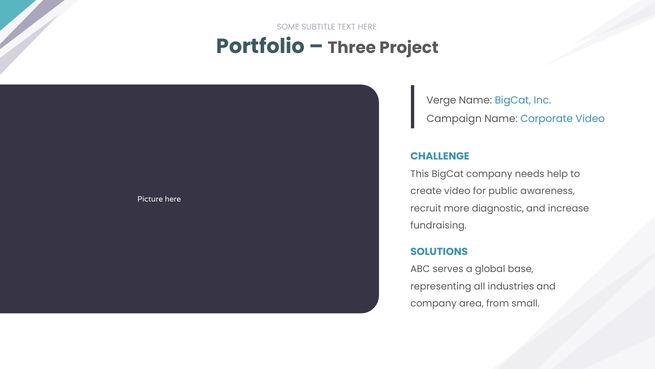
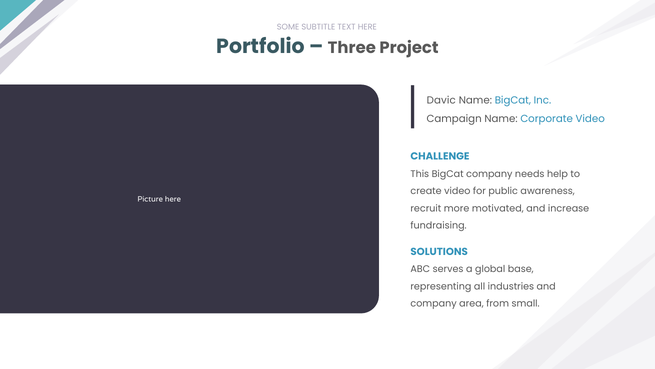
Verge: Verge -> Davic (441, 100)
diagnostic: diagnostic -> motivated (498, 208)
